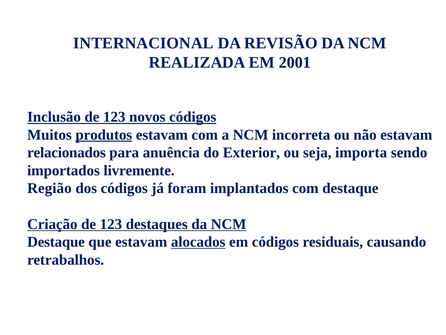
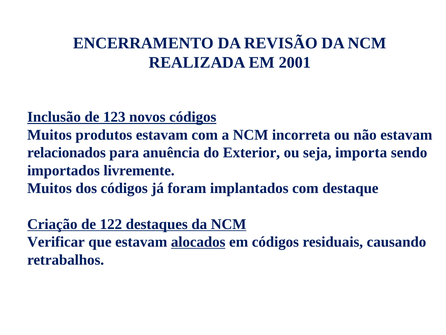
INTERNACIONAL: INTERNACIONAL -> ENCERRAMENTO (143, 43)
produtos underline: present -> none (104, 135)
Região: Região -> Muitos (49, 188)
Criação de 123: 123 -> 122 (111, 224)
Destaque: Destaque -> Verificar (56, 242)
